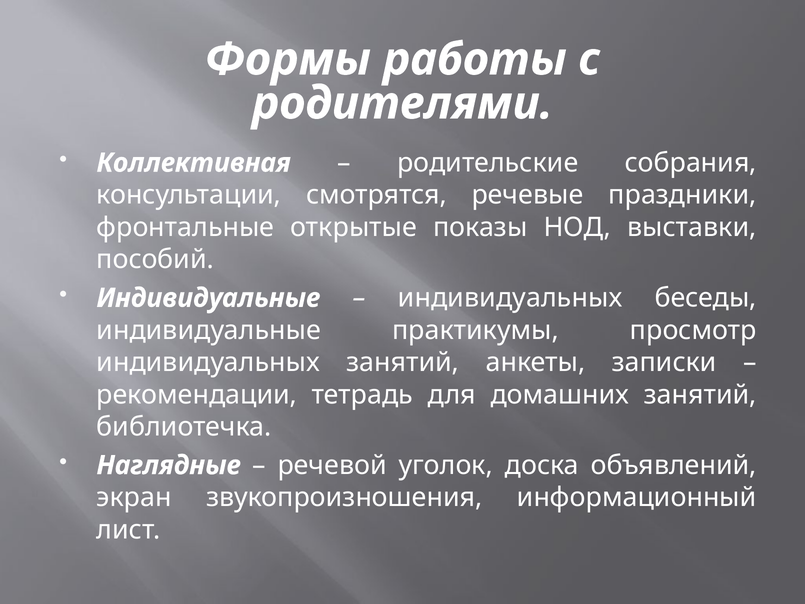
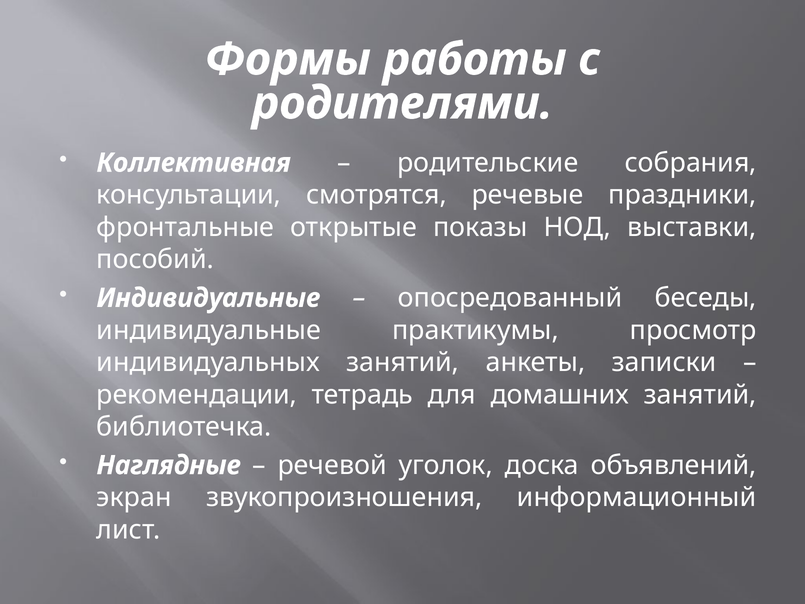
индивидуальных: индивидуальных -> опосредованный (510, 298)
